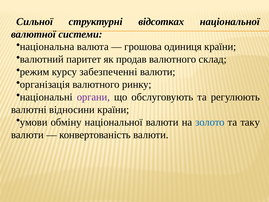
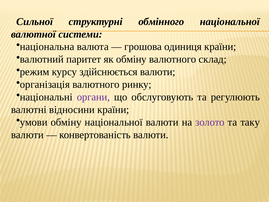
відсотках: відсотках -> обмінного (161, 22)
як продав: продав -> обміну (131, 59)
забезпеченні: забезпеченні -> здійснюється (109, 72)
золото colour: blue -> purple (210, 122)
